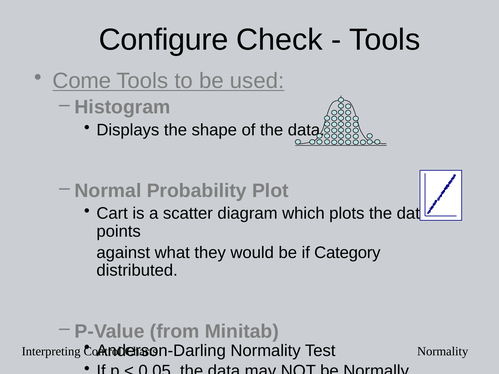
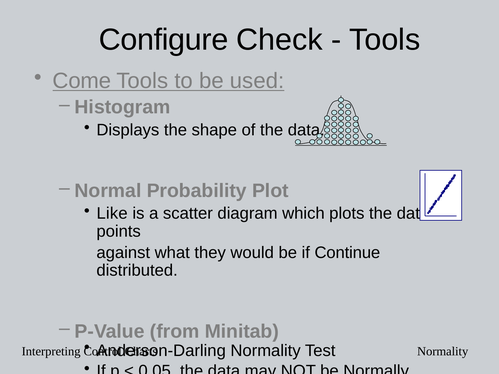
Cart: Cart -> Like (112, 213)
Category: Category -> Continue (347, 253)
